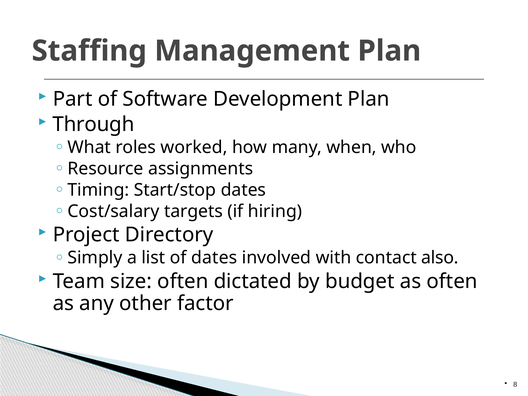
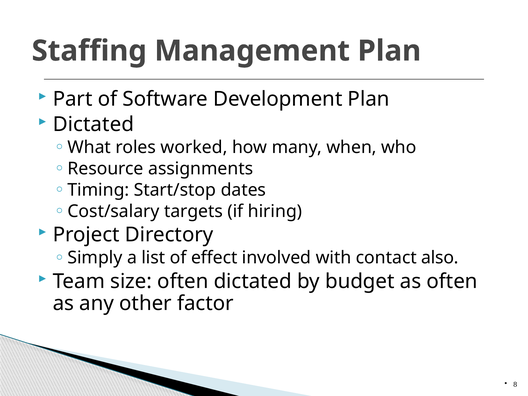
Through: Through -> Dictated (93, 124)
of dates: dates -> effect (214, 258)
